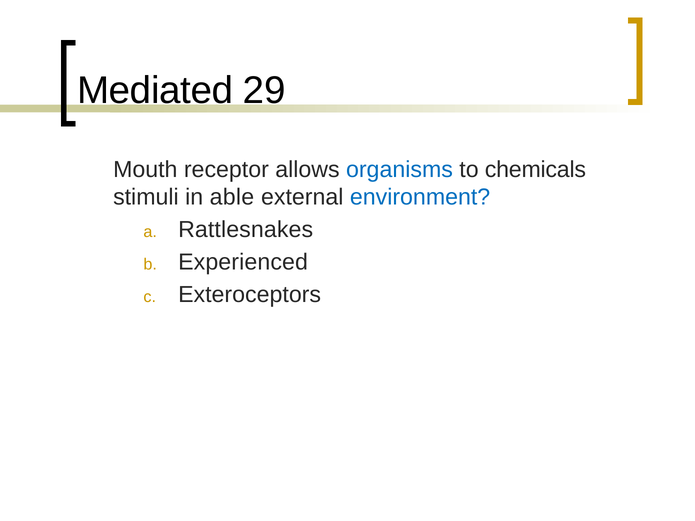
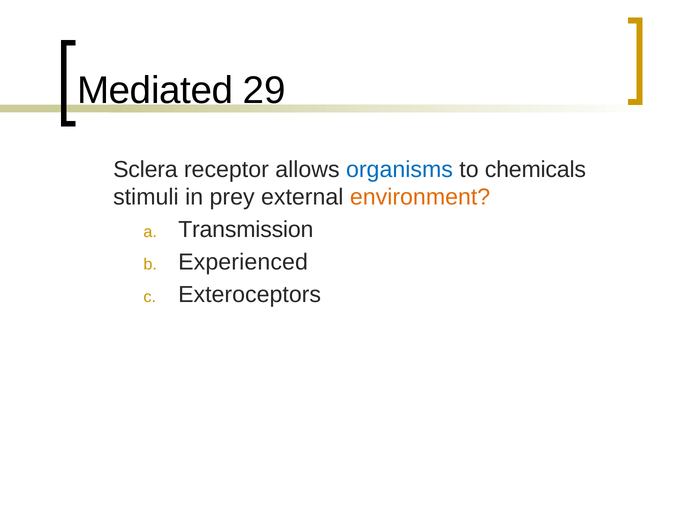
Mouth: Mouth -> Sclera (145, 170)
able: able -> prey (232, 197)
environment colour: blue -> orange (420, 197)
Rattlesnakes: Rattlesnakes -> Transmission (246, 230)
